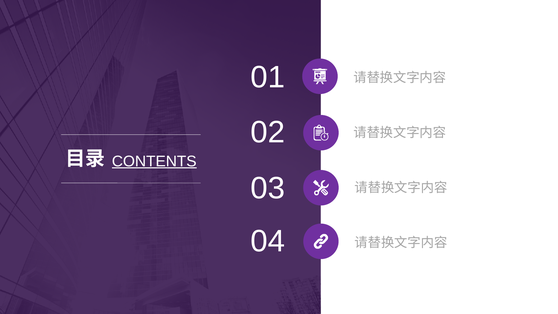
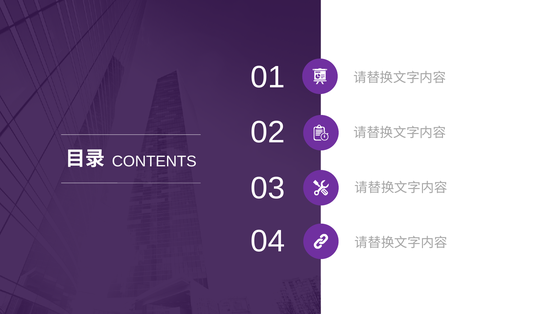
CONTENTS underline: present -> none (154, 161)
